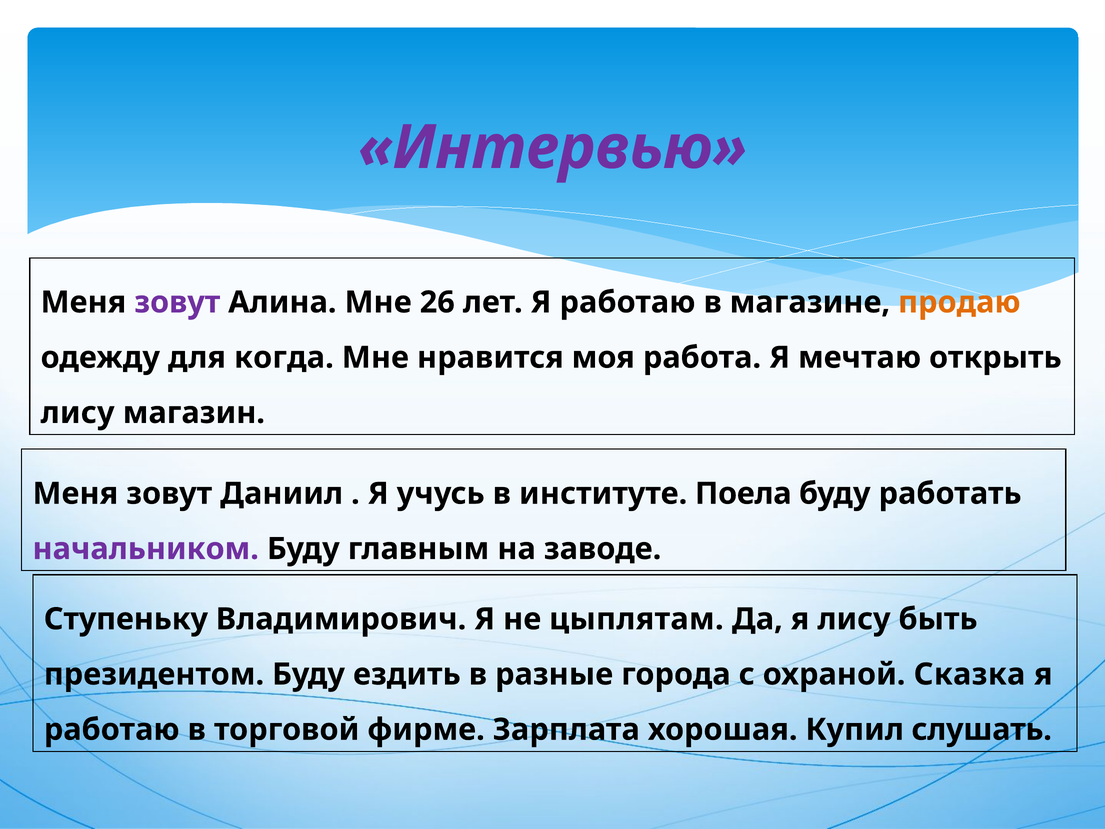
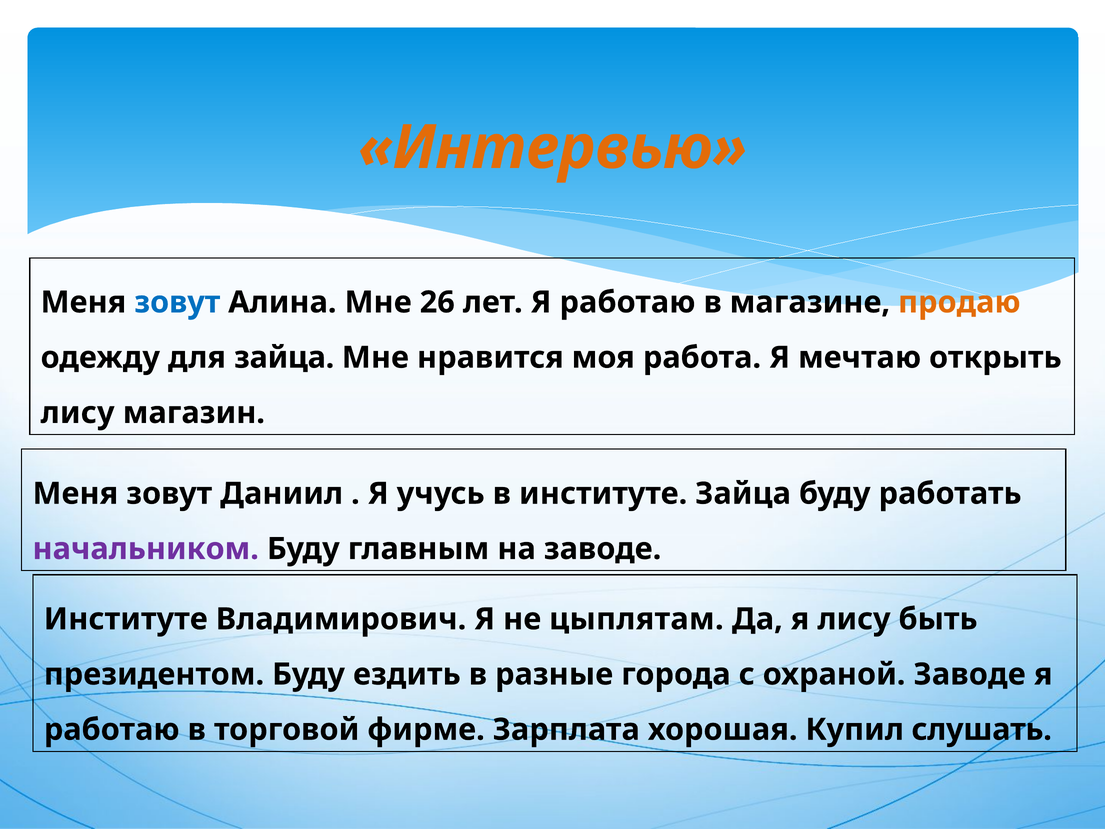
Интервью colour: purple -> orange (553, 148)
зовут colour: purple -> blue (177, 302)
для когда: когда -> зайца (284, 357)
институте Поела: Поела -> Зайца (743, 493)
Ступеньку: Ступеньку -> Институте (126, 619)
охраной Сказка: Сказка -> Заводе (970, 674)
